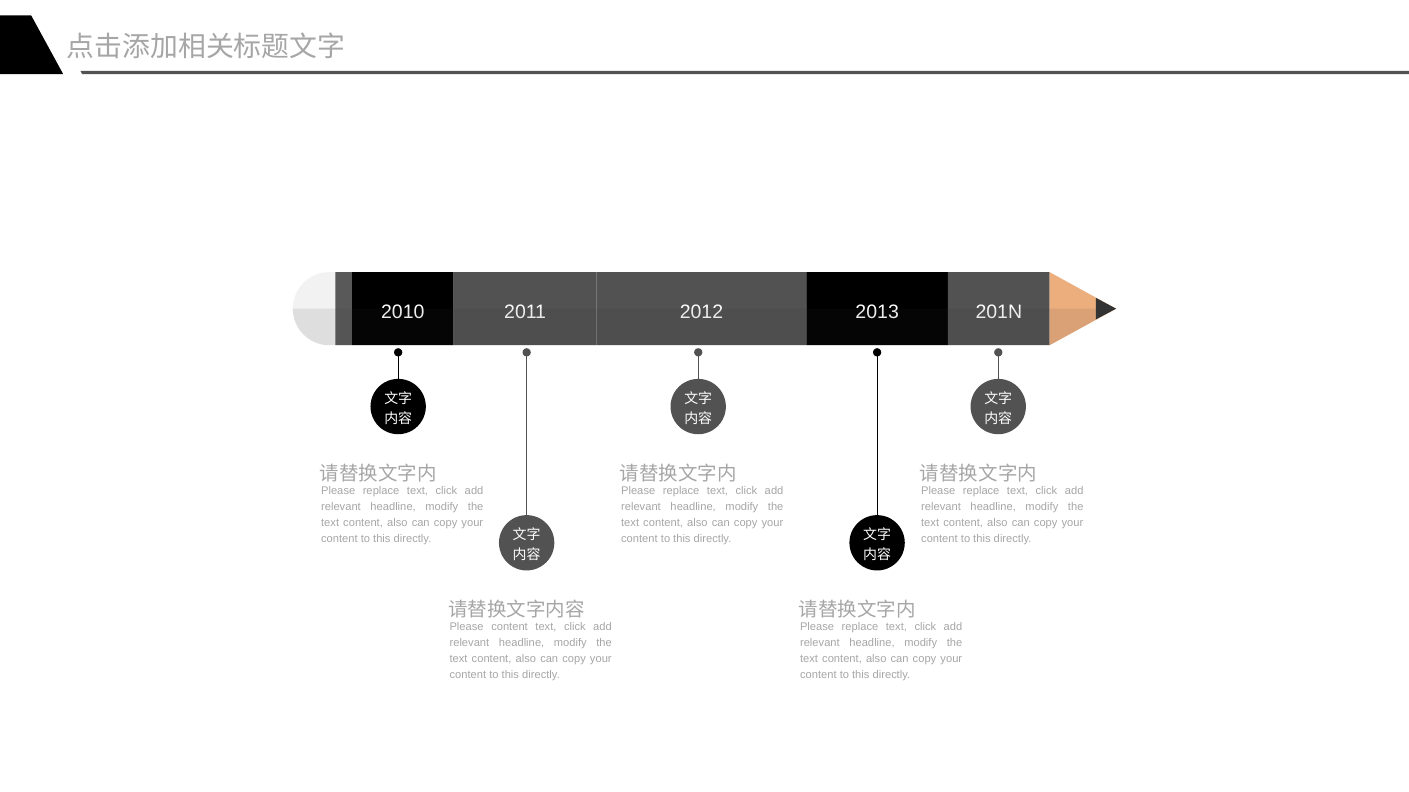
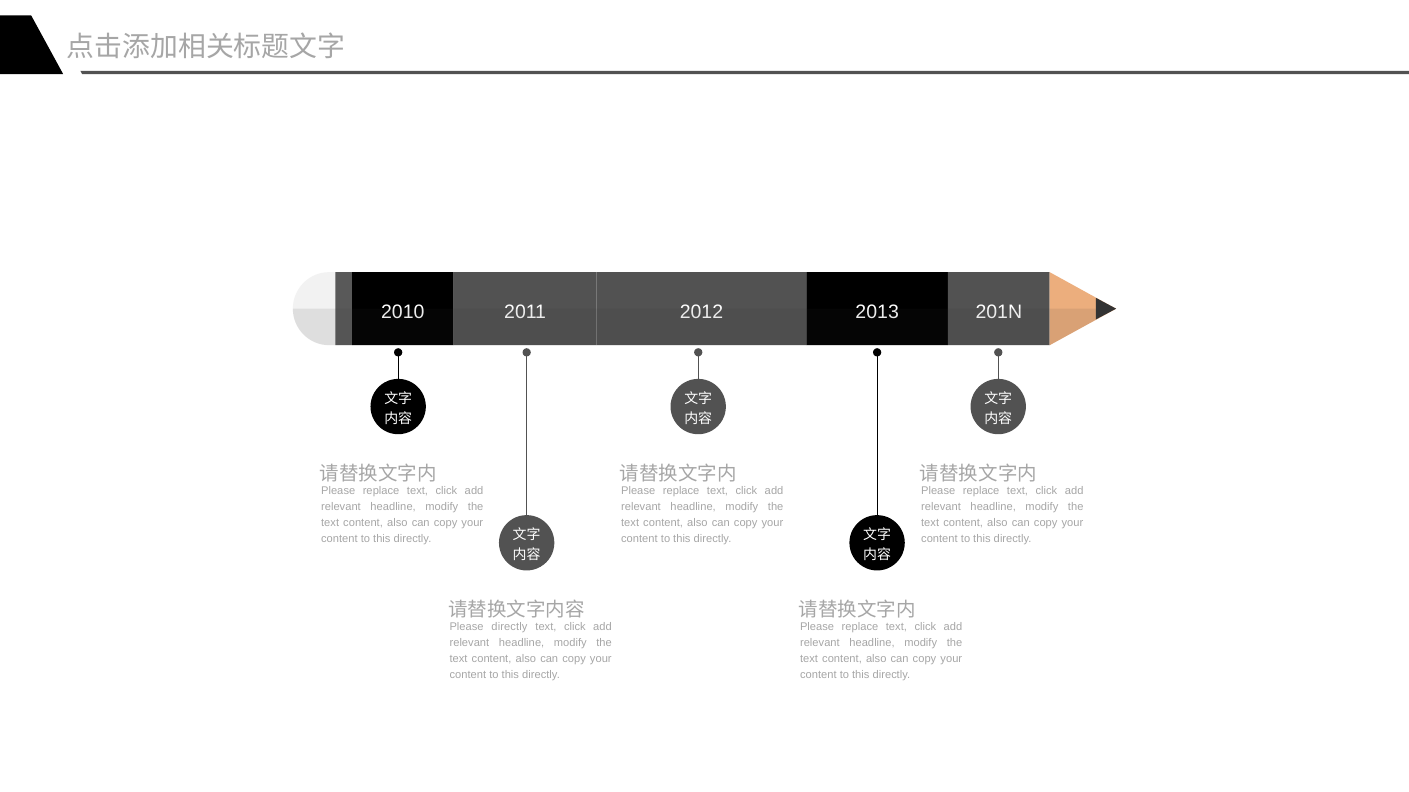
Please content: content -> directly (509, 627)
